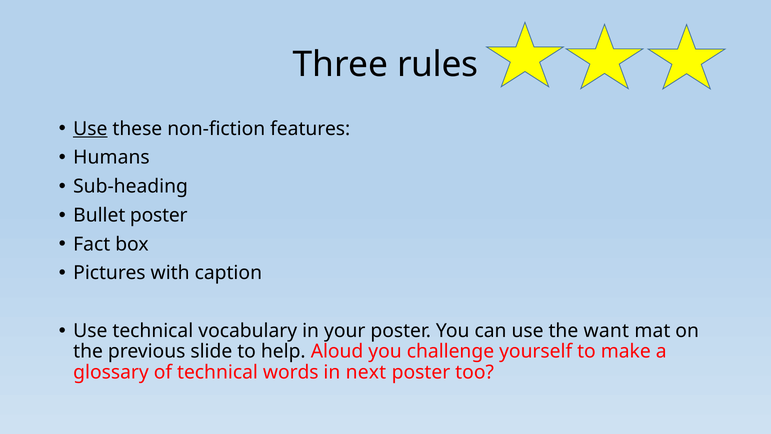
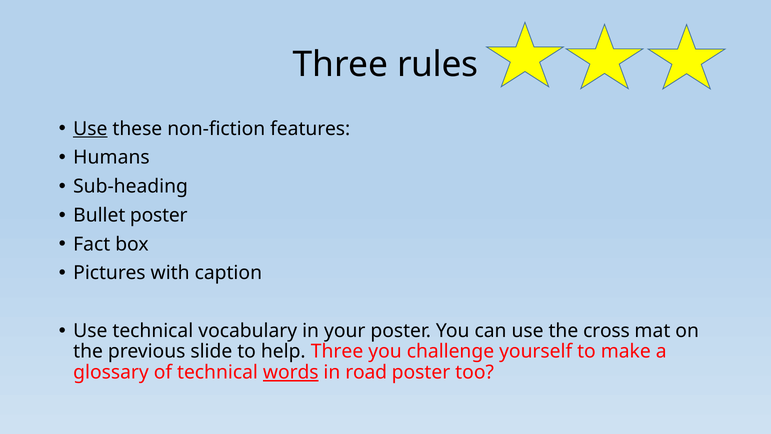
want: want -> cross (606, 331)
help Aloud: Aloud -> Three (337, 351)
words underline: none -> present (291, 372)
next: next -> road (366, 372)
